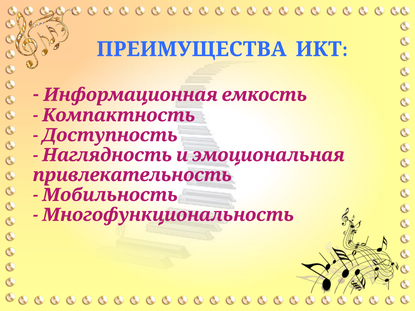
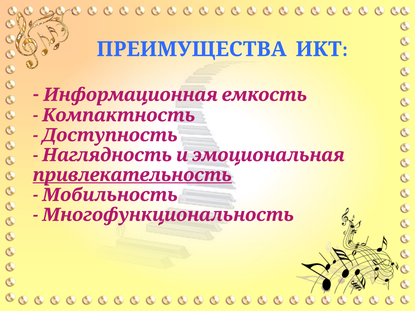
привлекательность underline: none -> present (132, 175)
